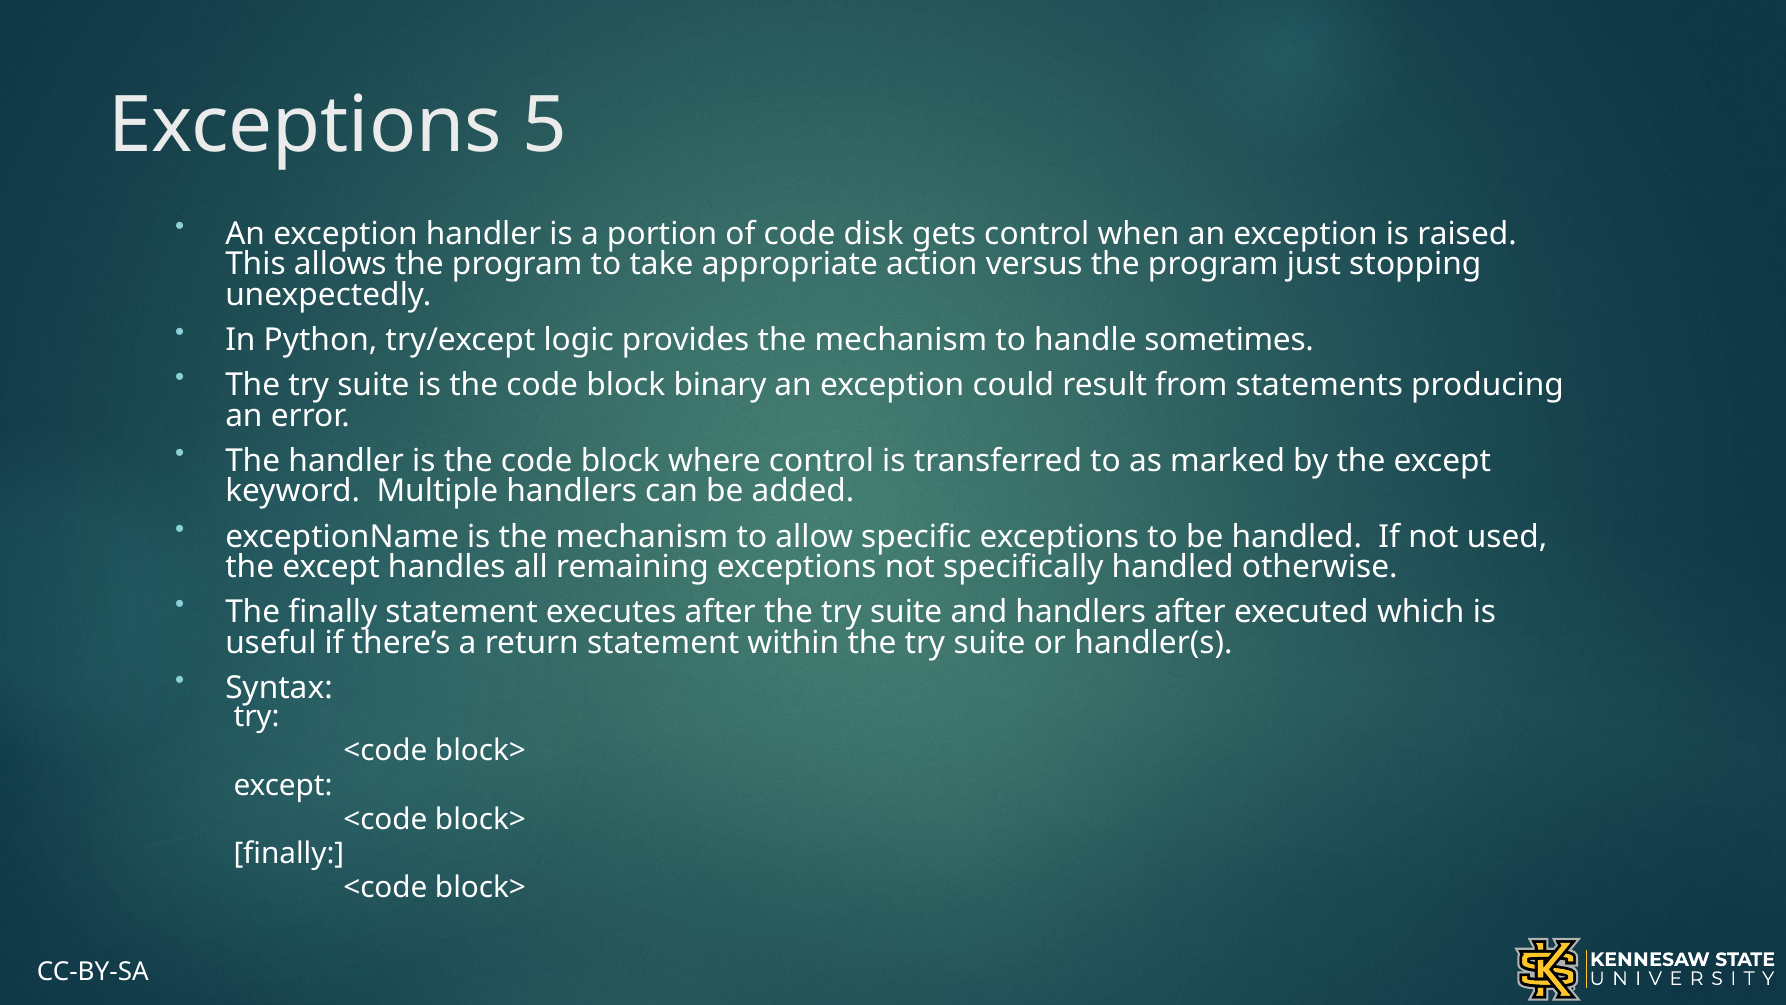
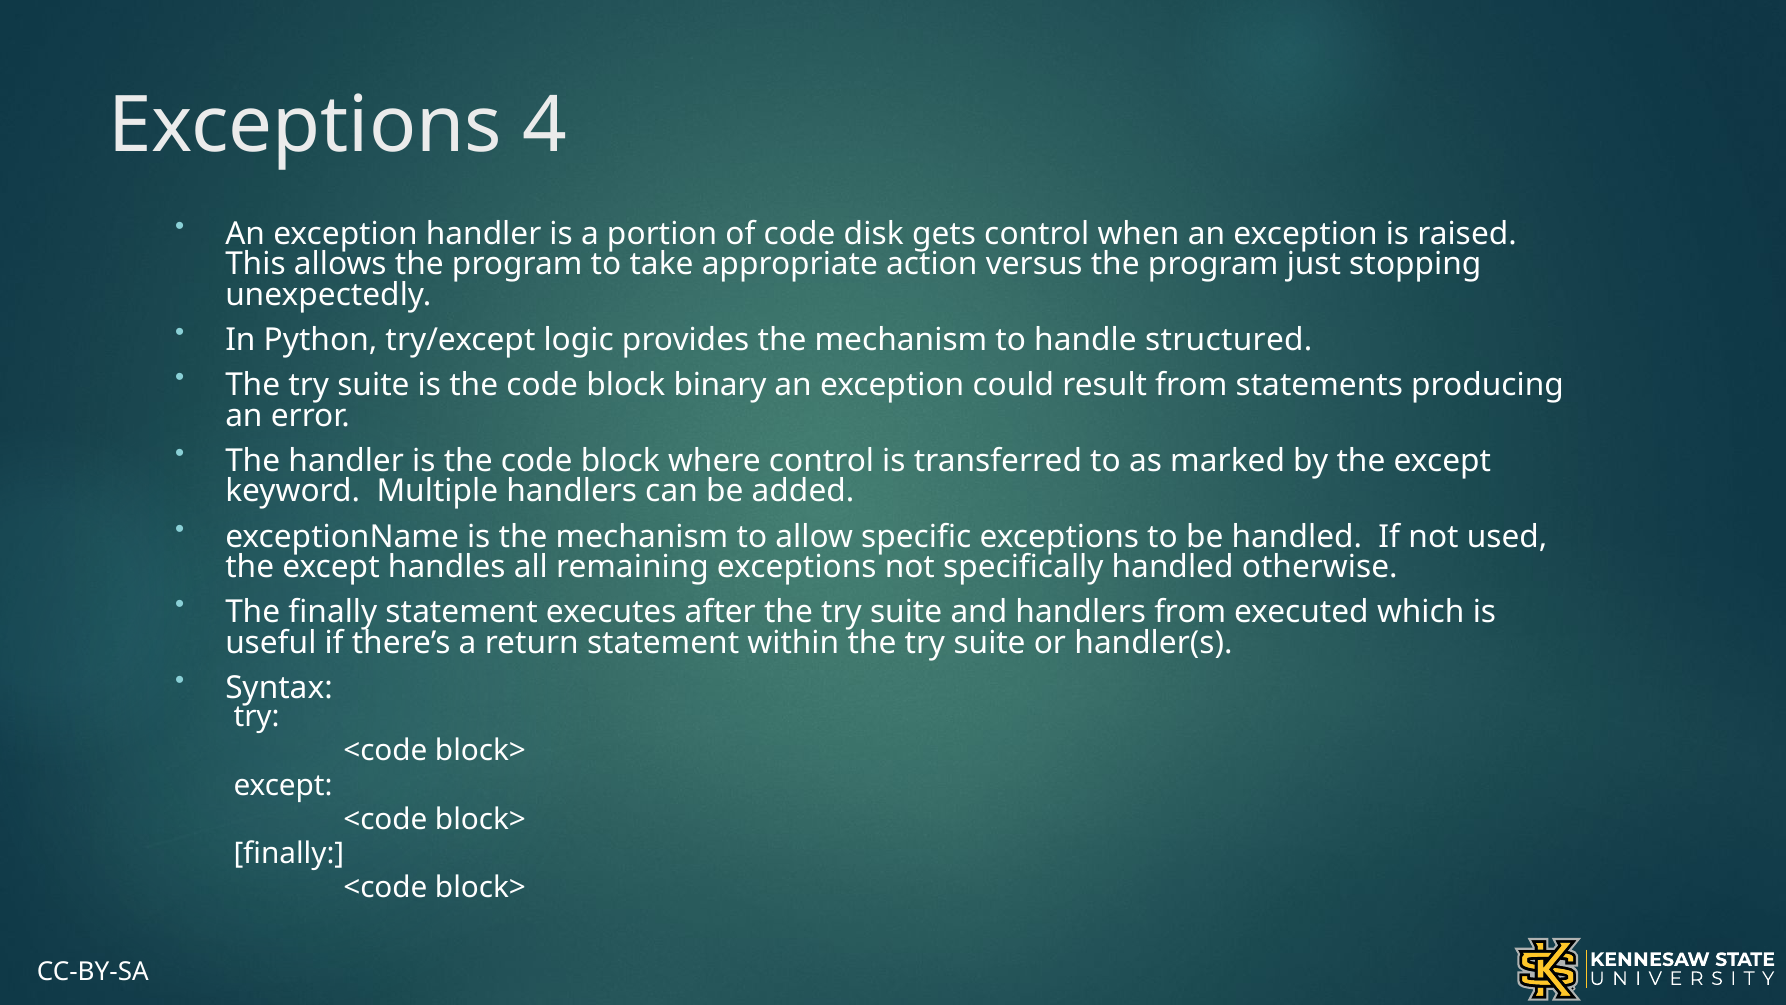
5: 5 -> 4 (545, 125)
sometimes: sometimes -> structured (1229, 340)
handlers after: after -> from (1190, 612)
